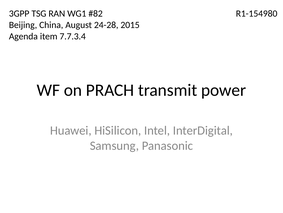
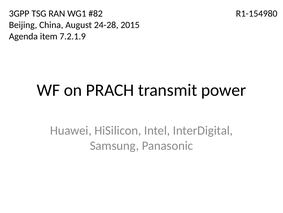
7.7.3.4: 7.7.3.4 -> 7.2.1.9 (73, 36)
